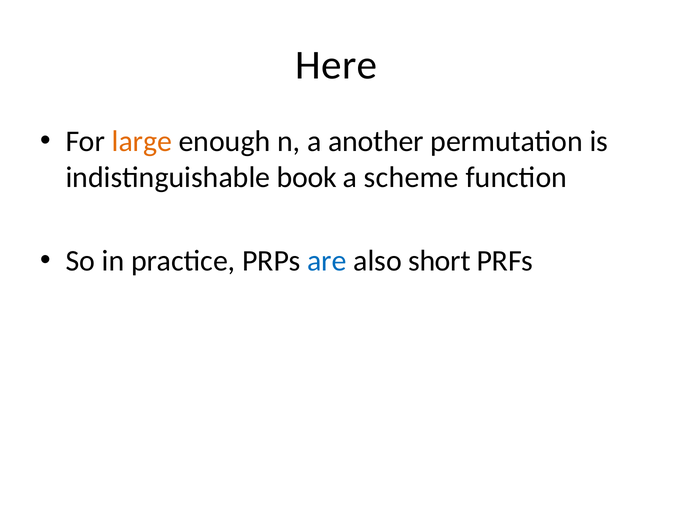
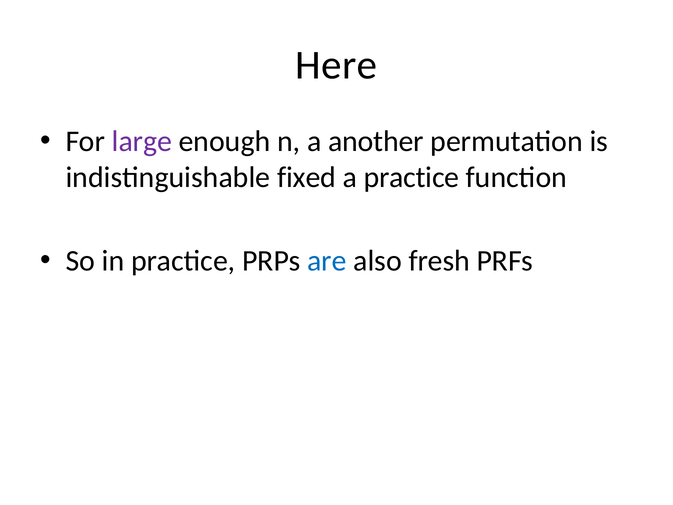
large colour: orange -> purple (142, 141)
book: book -> fixed (307, 177)
a scheme: scheme -> practice (412, 177)
short: short -> fresh (439, 261)
